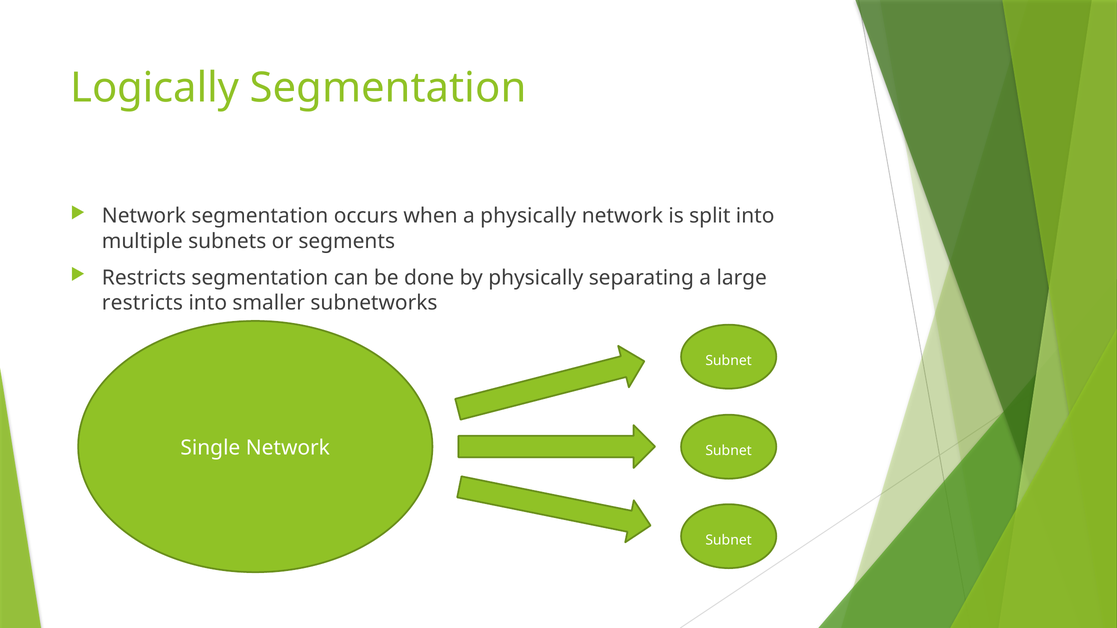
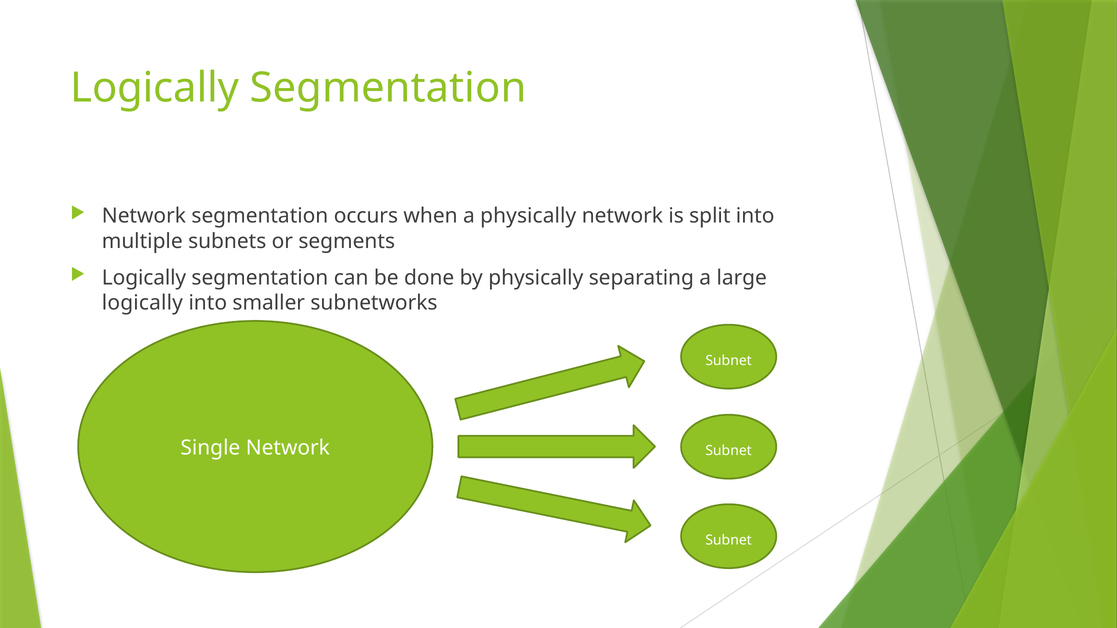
Restricts: Restricts -> Logically (144, 278)
restricts: restricts -> logically (142, 303)
